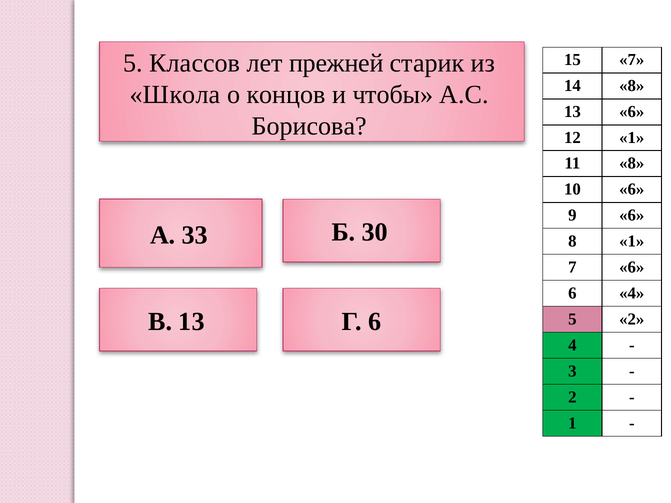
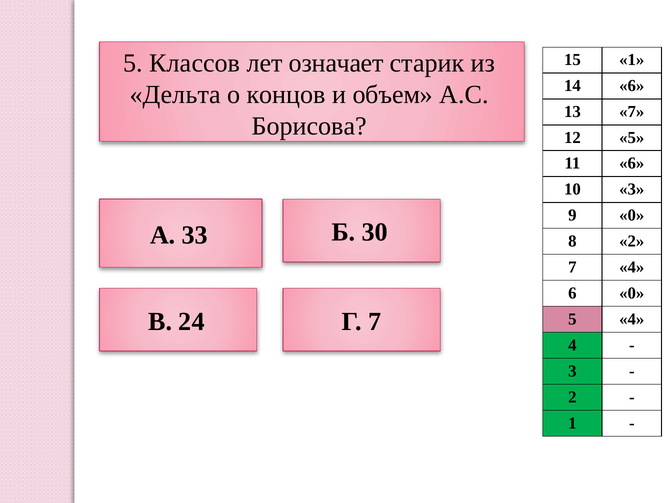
прежней: прежней -> означает (336, 63)
15 7: 7 -> 1 (632, 60)
14 8: 8 -> 6 (632, 86)
Школа: Школа -> Дельта (175, 95)
чтобы: чтобы -> объем (393, 95)
13 6: 6 -> 7 (632, 112)
12 1: 1 -> 5 (632, 138)
11 8: 8 -> 6 (632, 163)
10 6: 6 -> 3 (632, 189)
9 6: 6 -> 0 (632, 215)
8 1: 1 -> 2 (632, 241)
7 6: 6 -> 4 (632, 267)
6 4: 4 -> 0 (632, 293)
В 13: 13 -> 24 (192, 322)
Г 6: 6 -> 7 (375, 322)
5 2: 2 -> 4 (632, 319)
